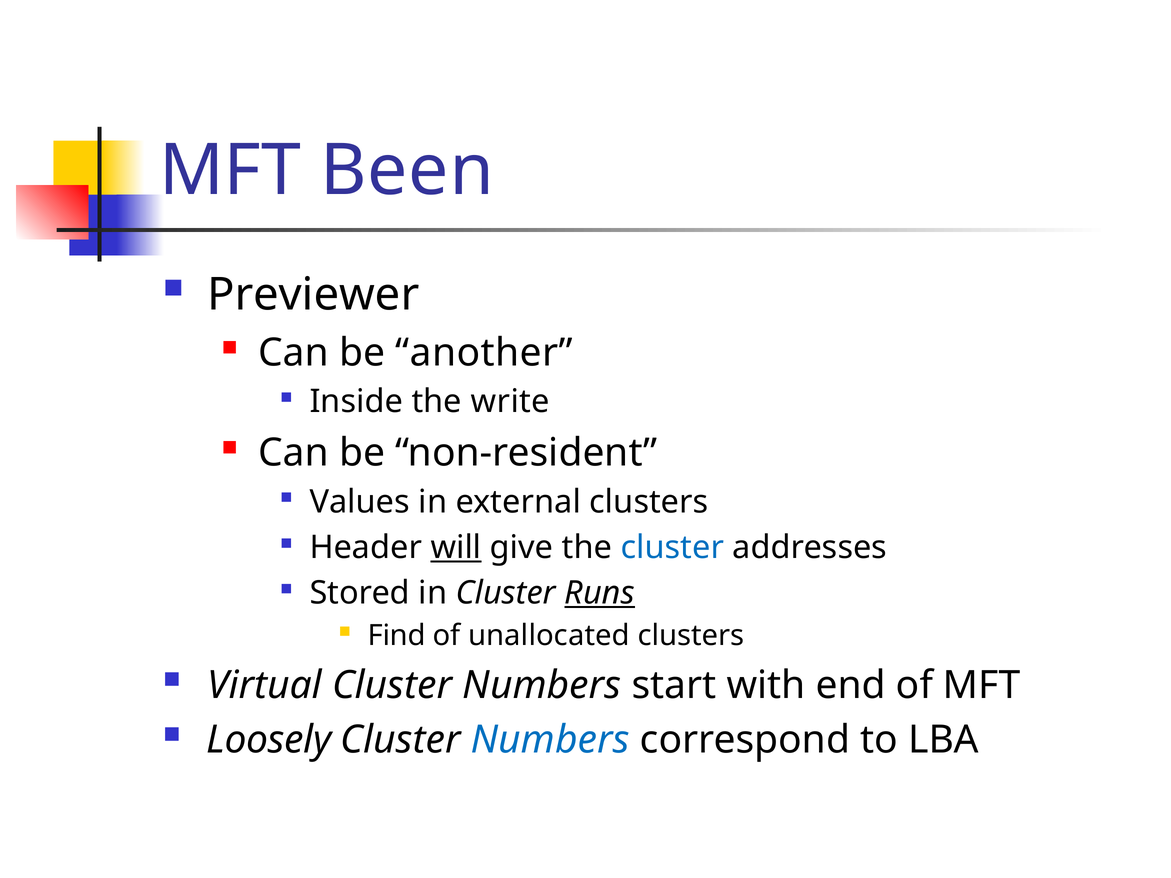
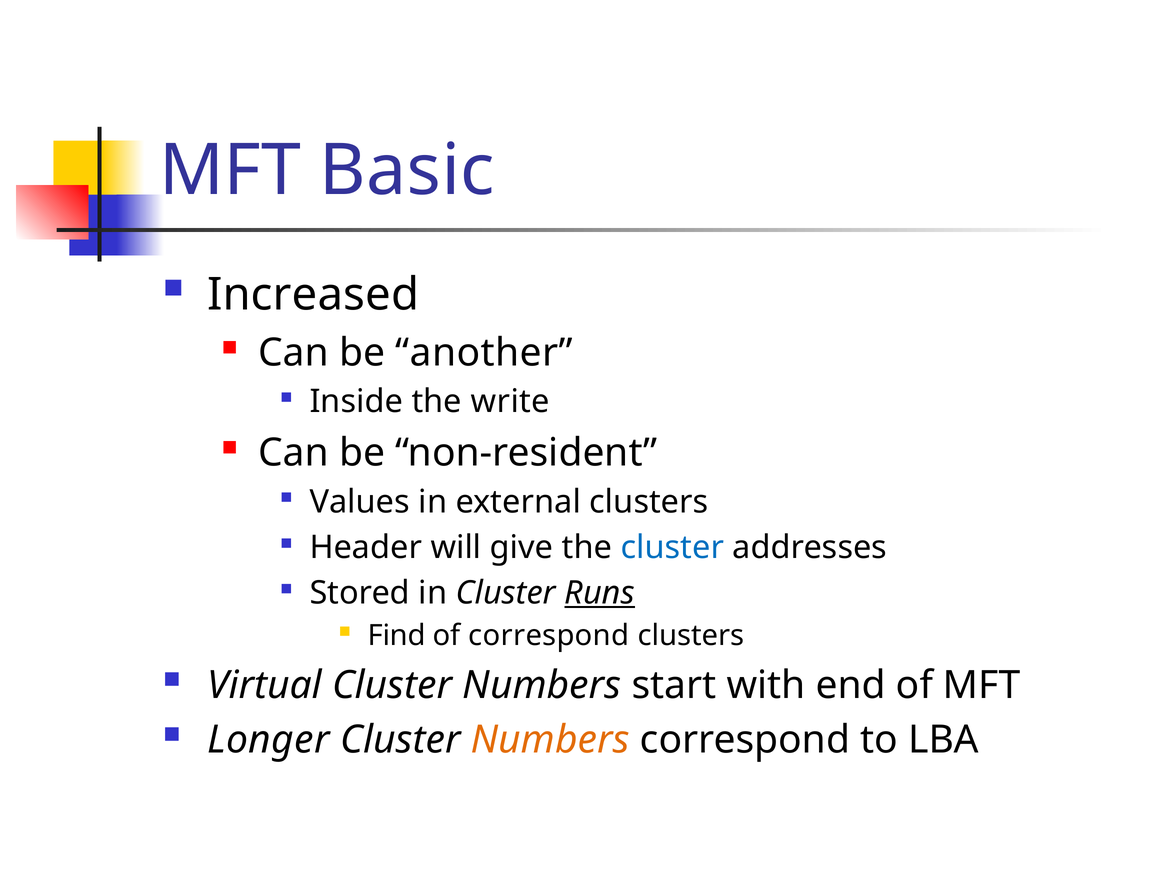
Been: Been -> Basic (407, 171)
Previewer: Previewer -> Increased (313, 295)
will underline: present -> none (456, 548)
of unallocated: unallocated -> correspond (549, 636)
Loosely: Loosely -> Longer (268, 740)
Numbers colour: blue -> orange (550, 740)
